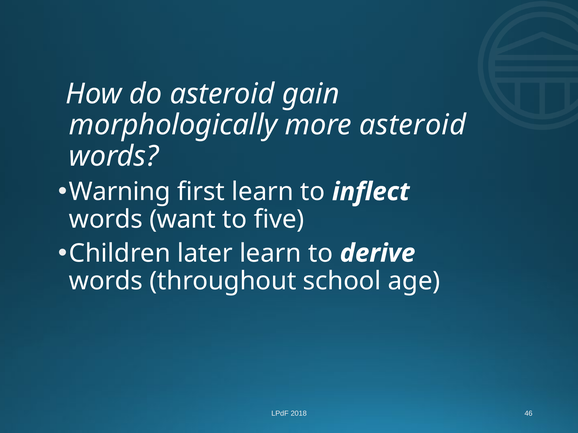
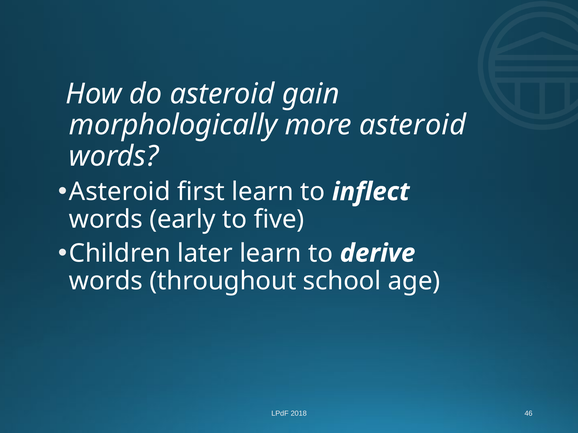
Warning: Warning -> Asteroid (120, 192)
want: want -> early (183, 220)
